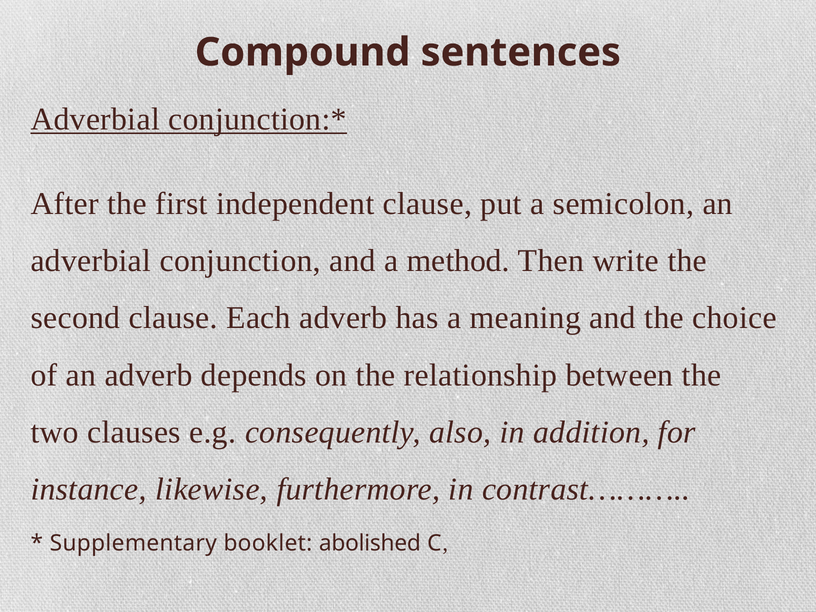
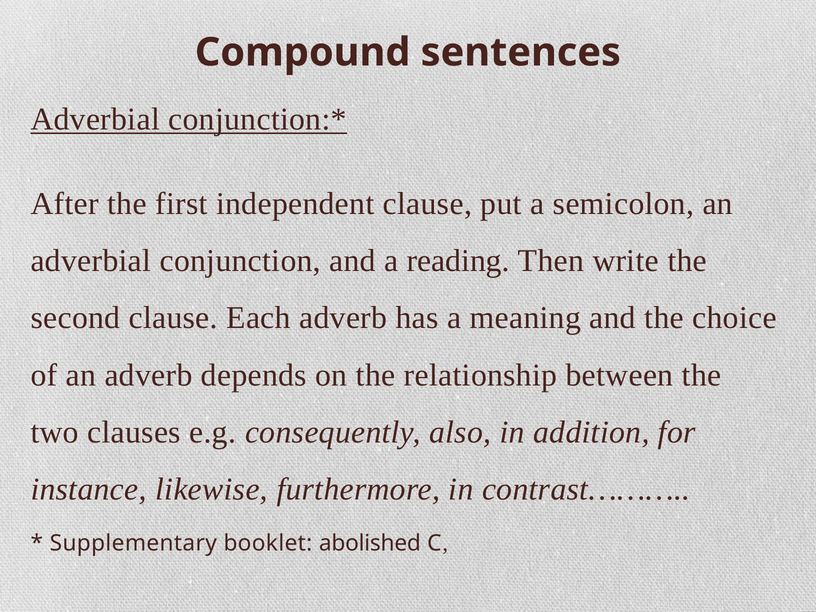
method: method -> reading (458, 261)
